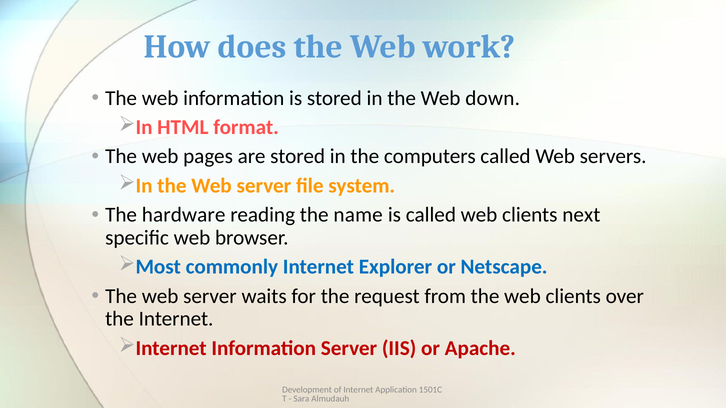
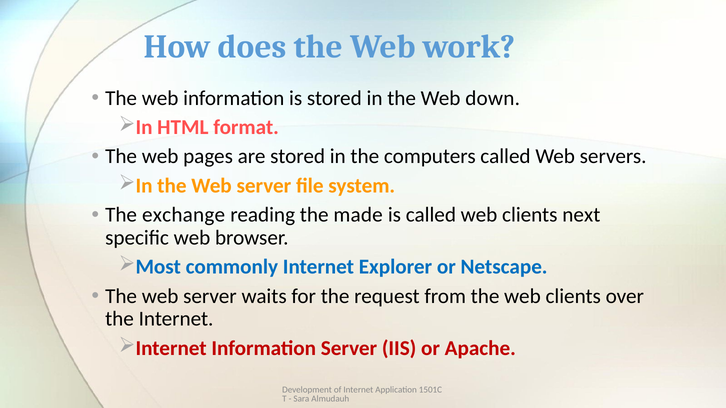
hardware: hardware -> exchange (184, 215)
name: name -> made (358, 215)
